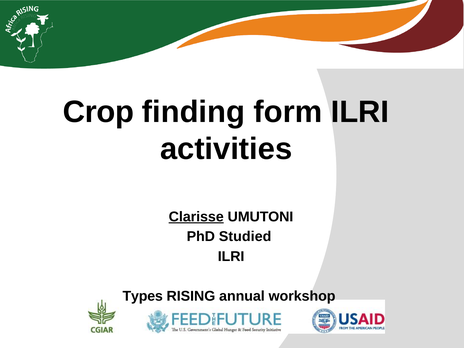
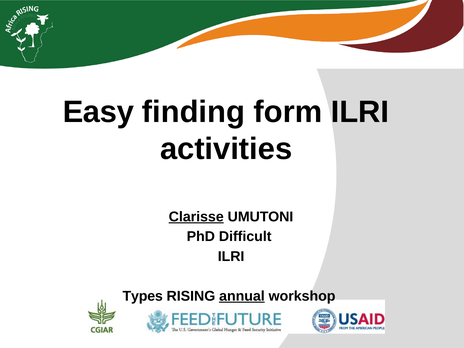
Crop: Crop -> Easy (98, 112)
Studied: Studied -> Difficult (245, 237)
annual underline: none -> present (242, 296)
